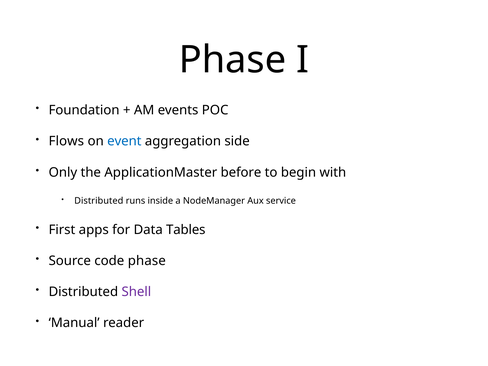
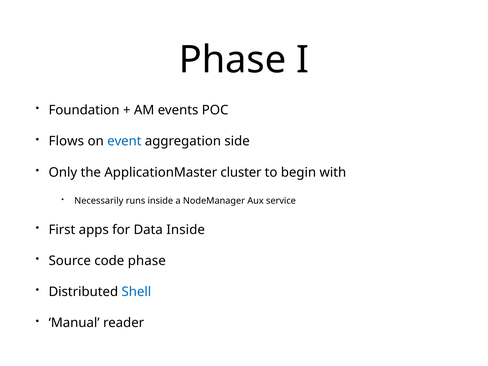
before: before -> cluster (241, 172)
Distributed: Distributed -> Necessarily (99, 201)
Data Tables: Tables -> Inside (186, 230)
Shell colour: purple -> blue (136, 292)
